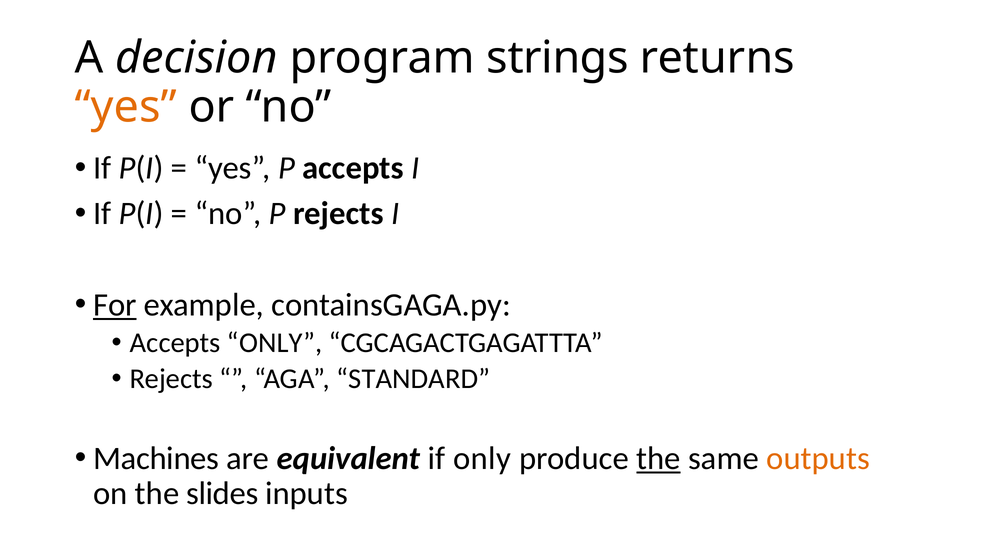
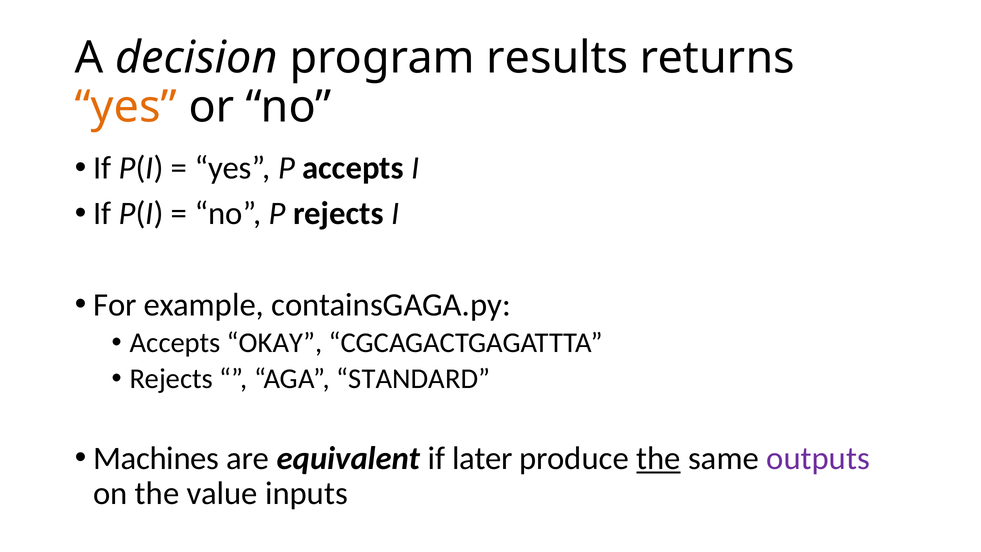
strings: strings -> results (557, 58)
For underline: present -> none (115, 305)
Accepts ONLY: ONLY -> OKAY (275, 343)
if only: only -> later (482, 458)
outputs colour: orange -> purple (818, 458)
slides: slides -> value (222, 493)
